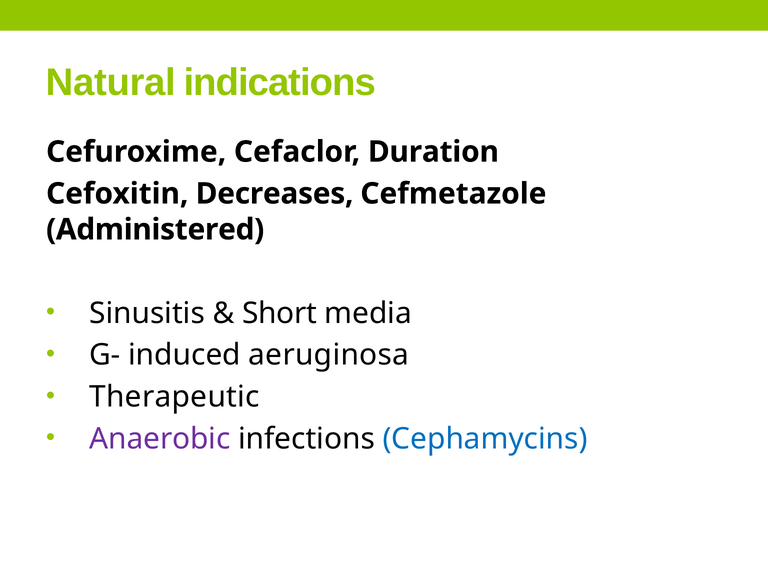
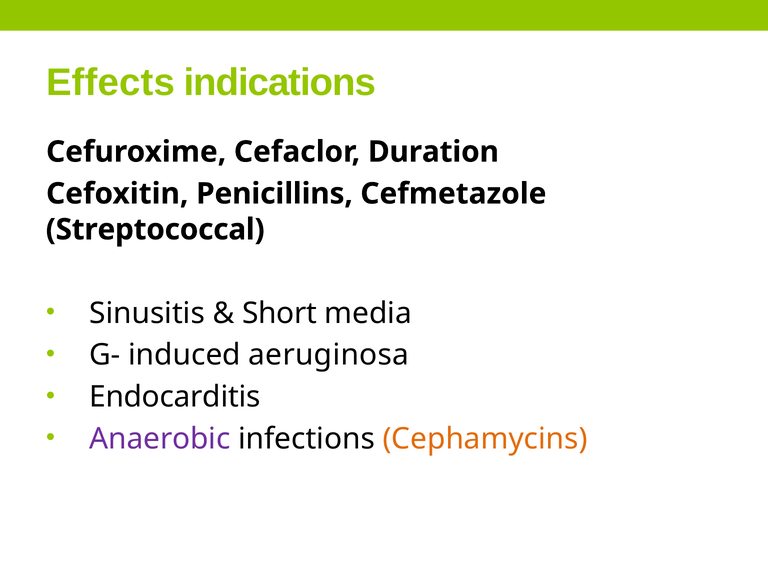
Natural: Natural -> Effects (111, 83)
Decreases: Decreases -> Penicillins (274, 194)
Administered: Administered -> Streptococcal (155, 230)
Therapeutic: Therapeutic -> Endocarditis (175, 397)
Cephamycins colour: blue -> orange (485, 439)
